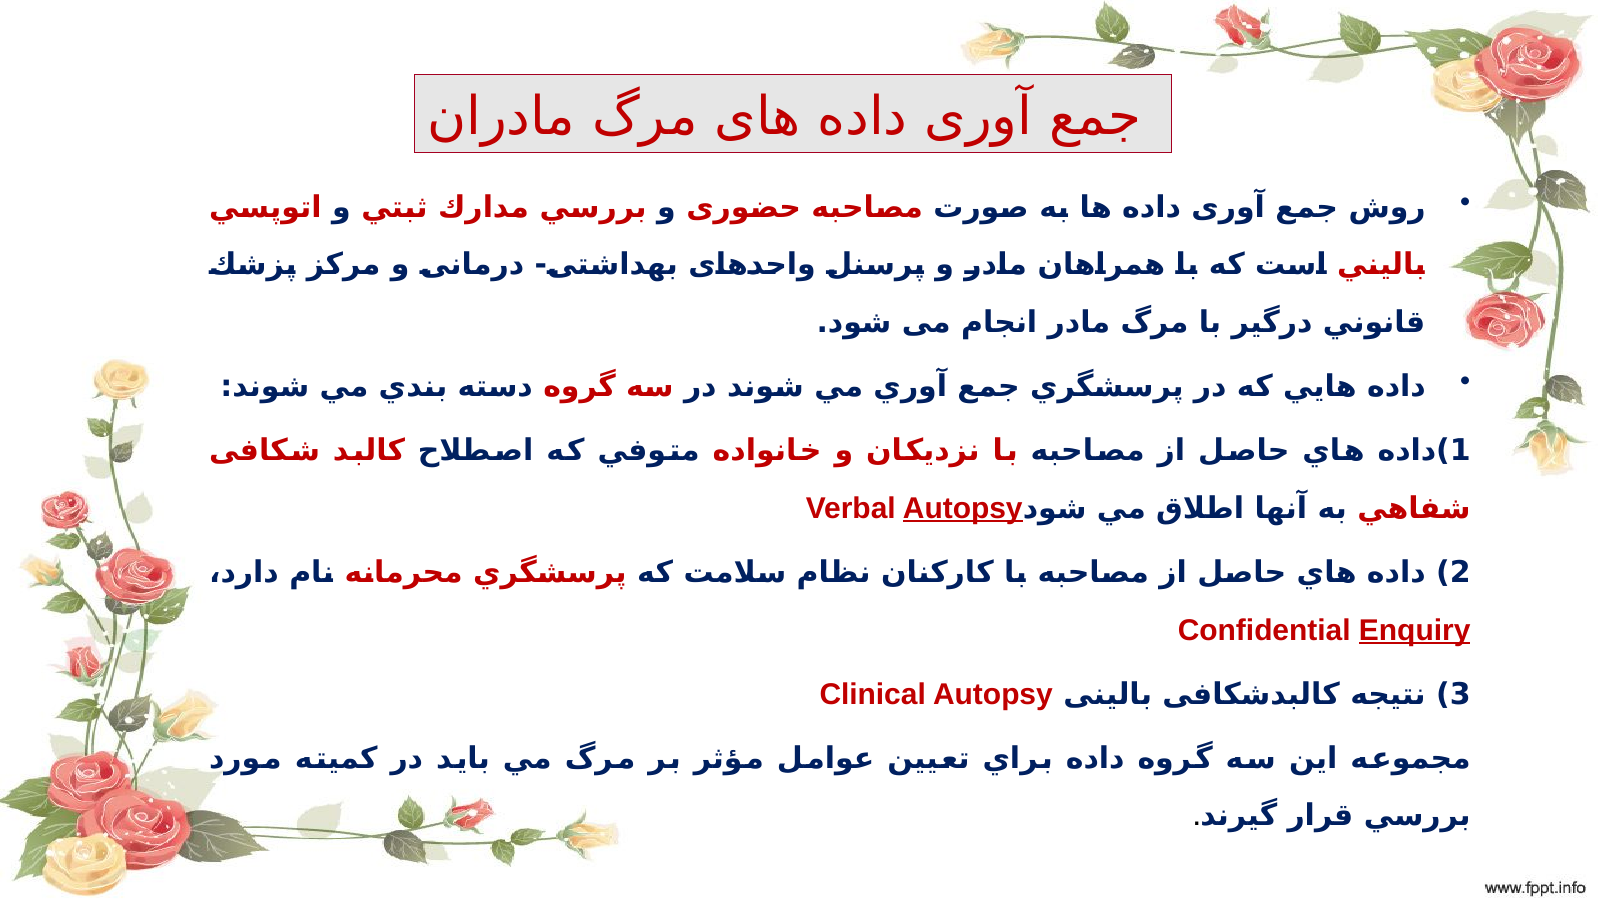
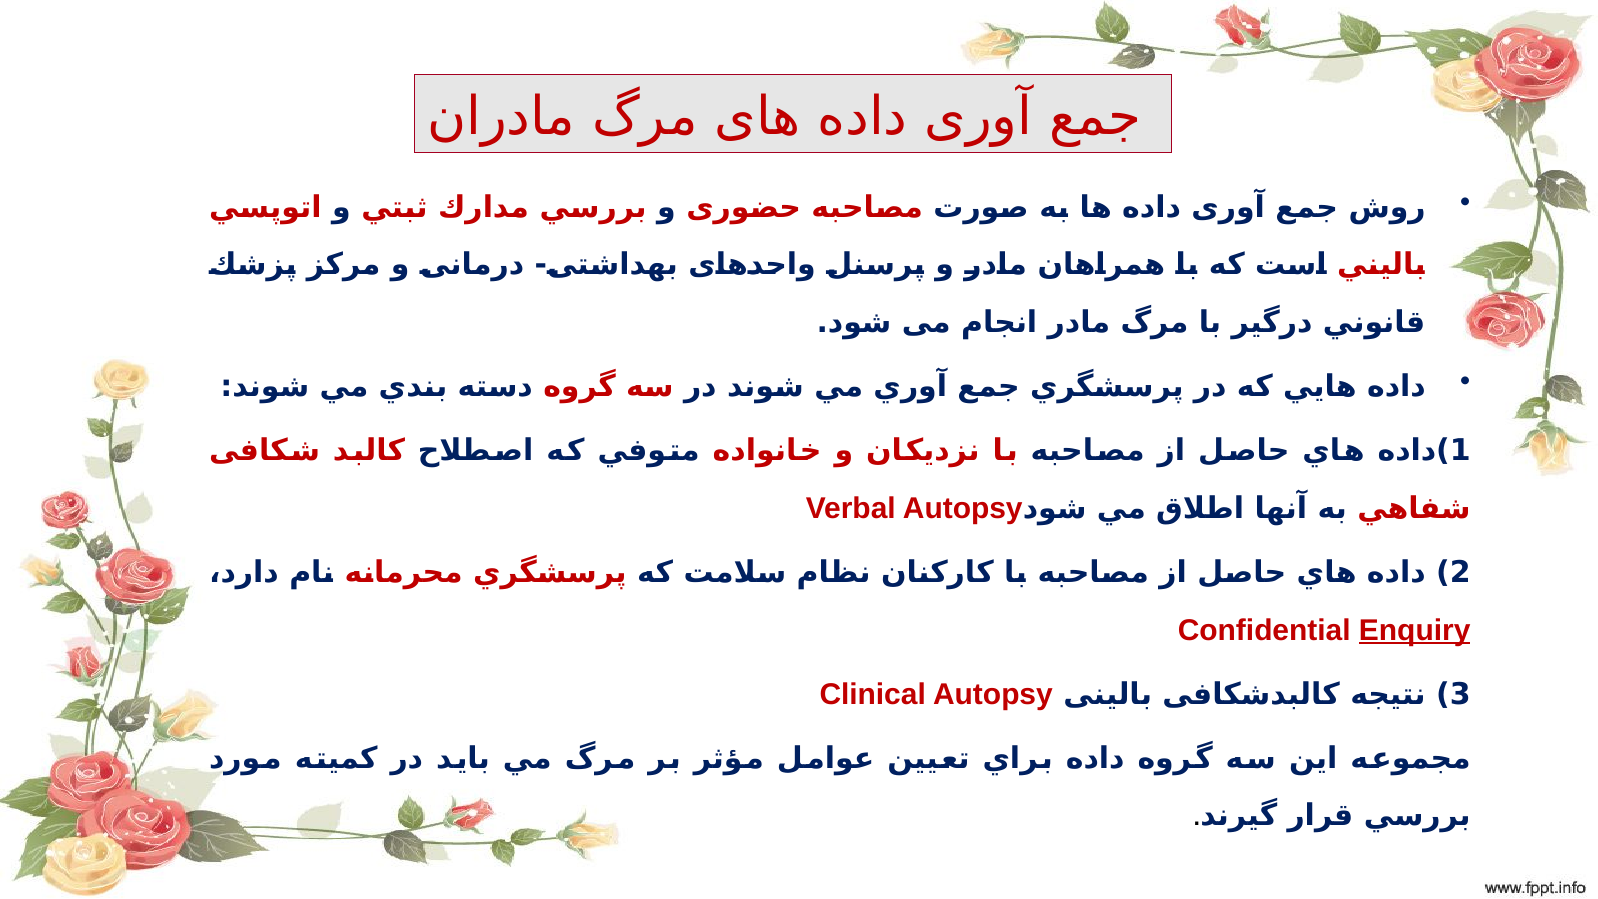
Autopsy underline: present -> none (963, 508)
